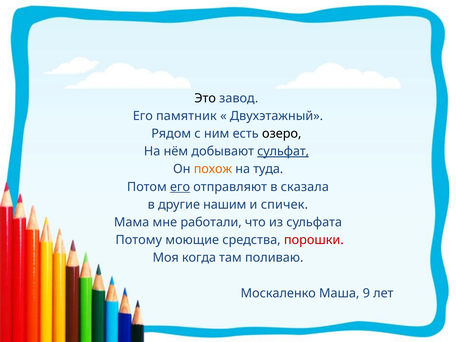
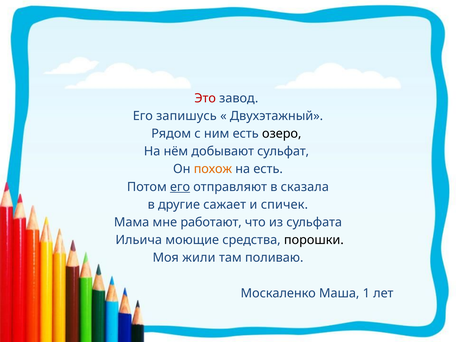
Это colour: black -> red (205, 98)
памятник: памятник -> запишусь (186, 116)
сульфат underline: present -> none (283, 151)
на туда: туда -> есть (268, 169)
нашим: нашим -> сажает (225, 205)
работали: работали -> работают (211, 222)
Потому: Потому -> Ильича (139, 240)
порошки colour: red -> black (314, 240)
когда: когда -> жили (199, 258)
9: 9 -> 1 (366, 293)
